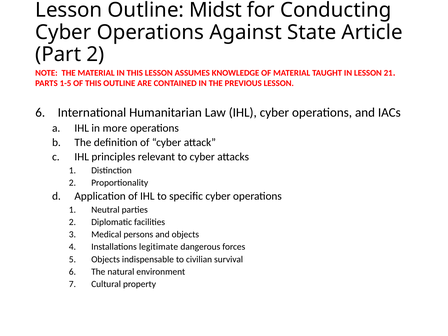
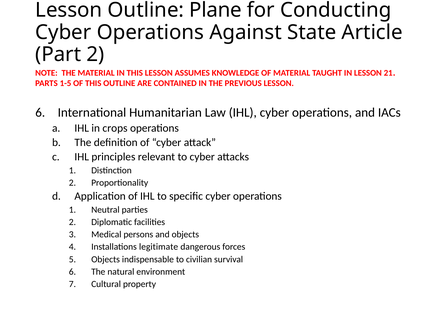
Midst: Midst -> Plane (216, 10)
more: more -> crops (115, 128)
